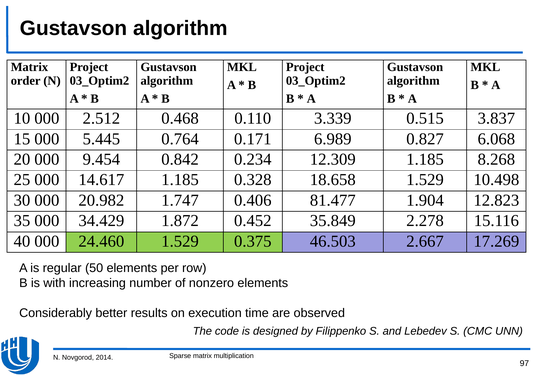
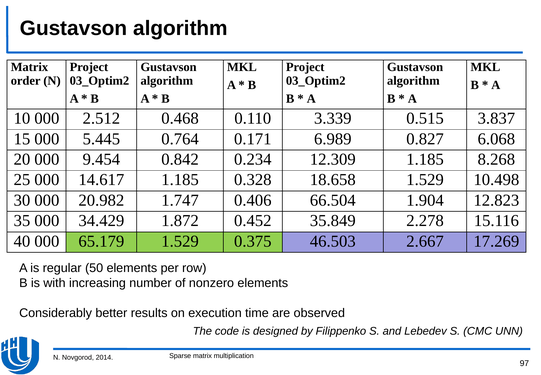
81.477: 81.477 -> 66.504 (333, 200)
24.460: 24.460 -> 65.179 (101, 241)
